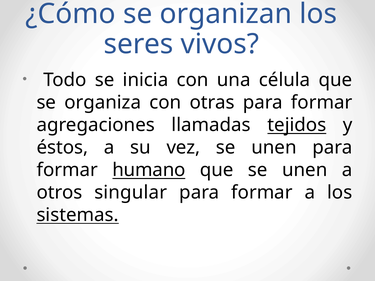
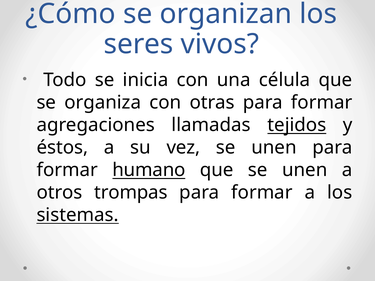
singular: singular -> trompas (131, 193)
